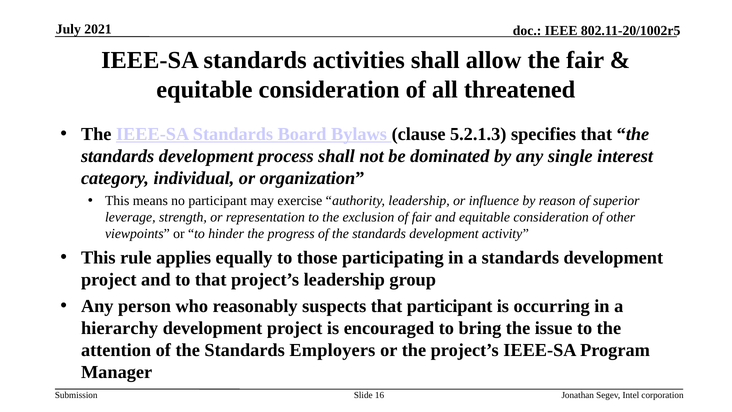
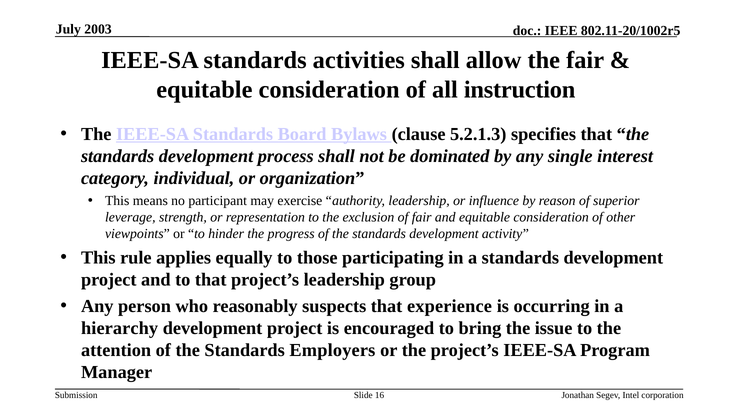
2021: 2021 -> 2003 (98, 29)
threatened: threatened -> instruction (520, 89)
that participant: participant -> experience (449, 306)
